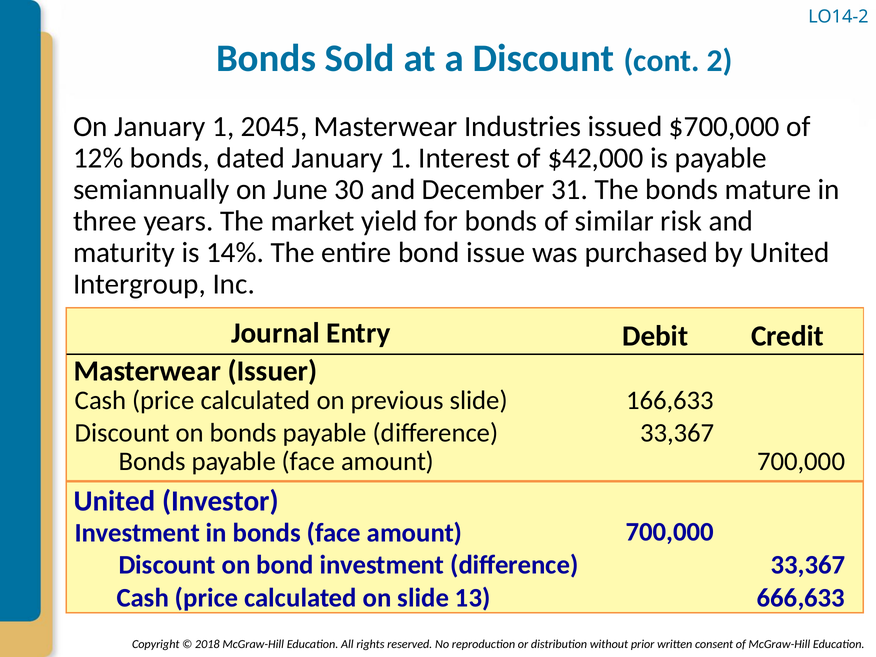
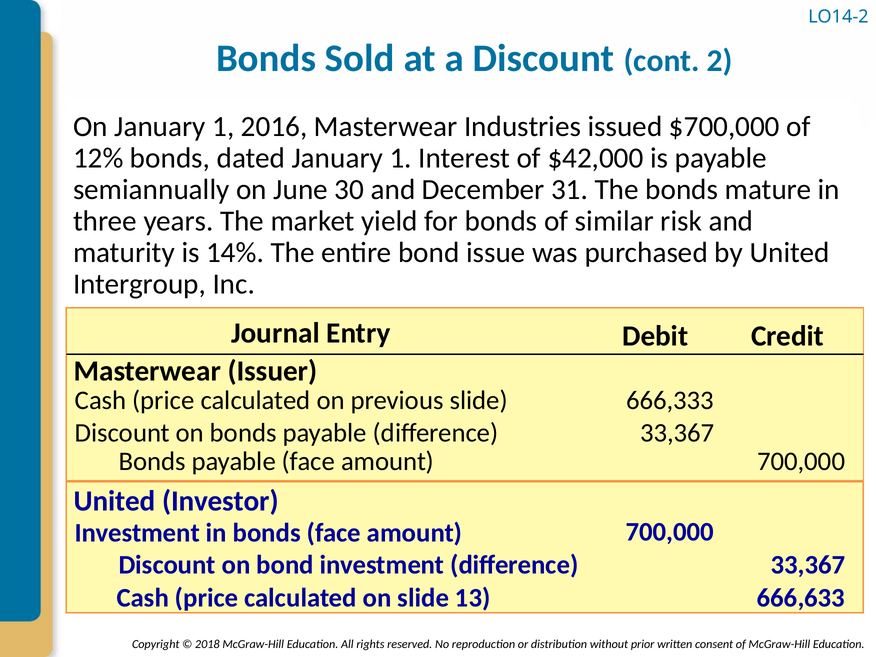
2045: 2045 -> 2016 (274, 127)
166,633: 166,633 -> 666,333 (670, 400)
